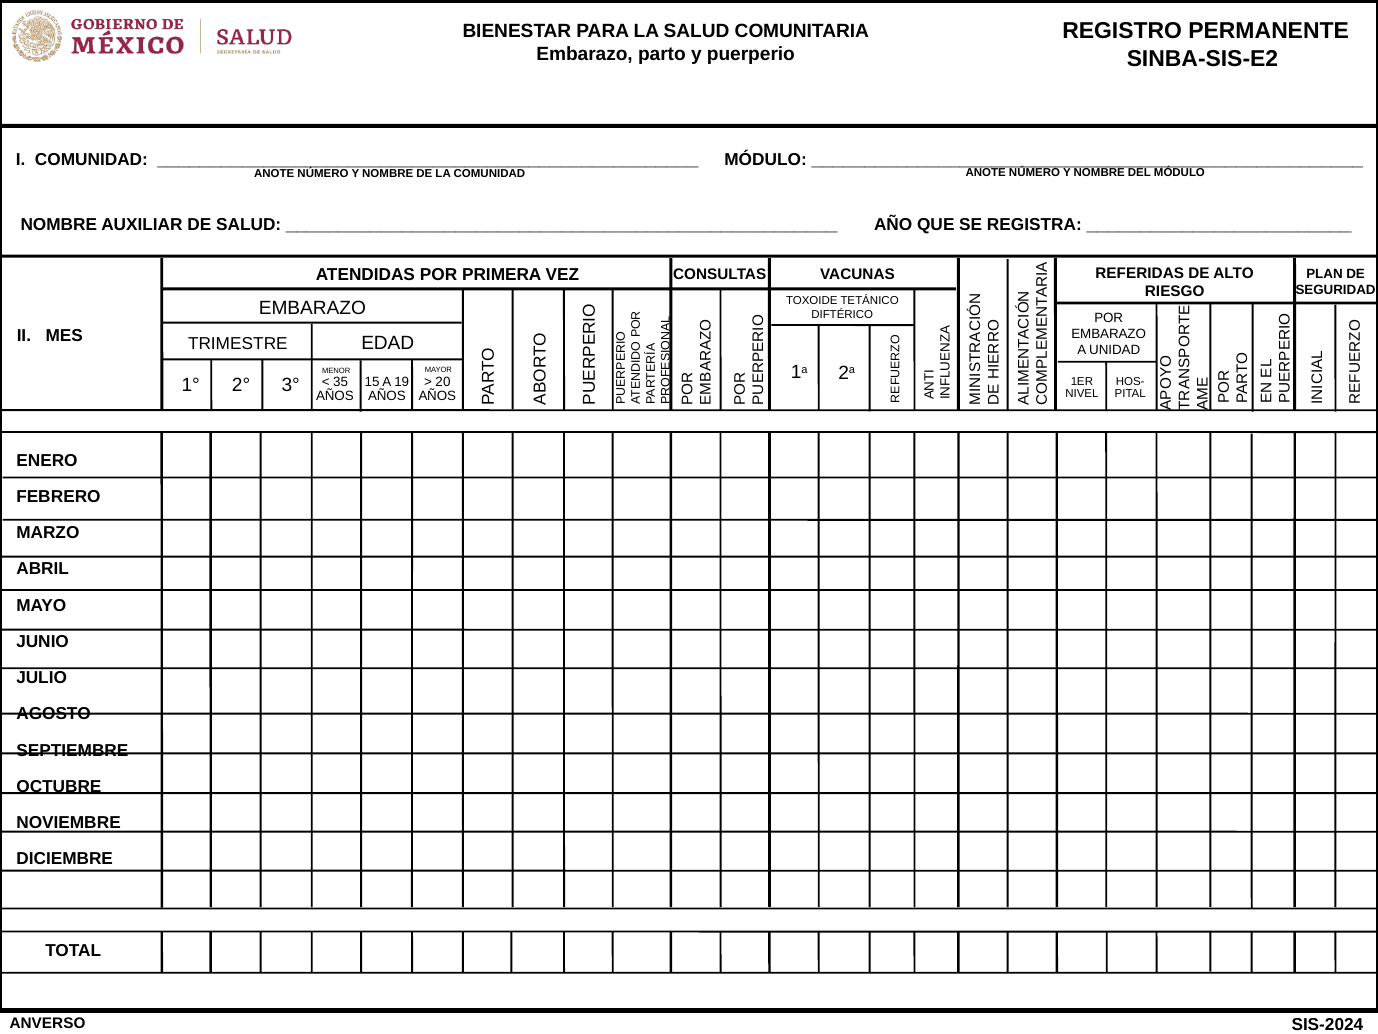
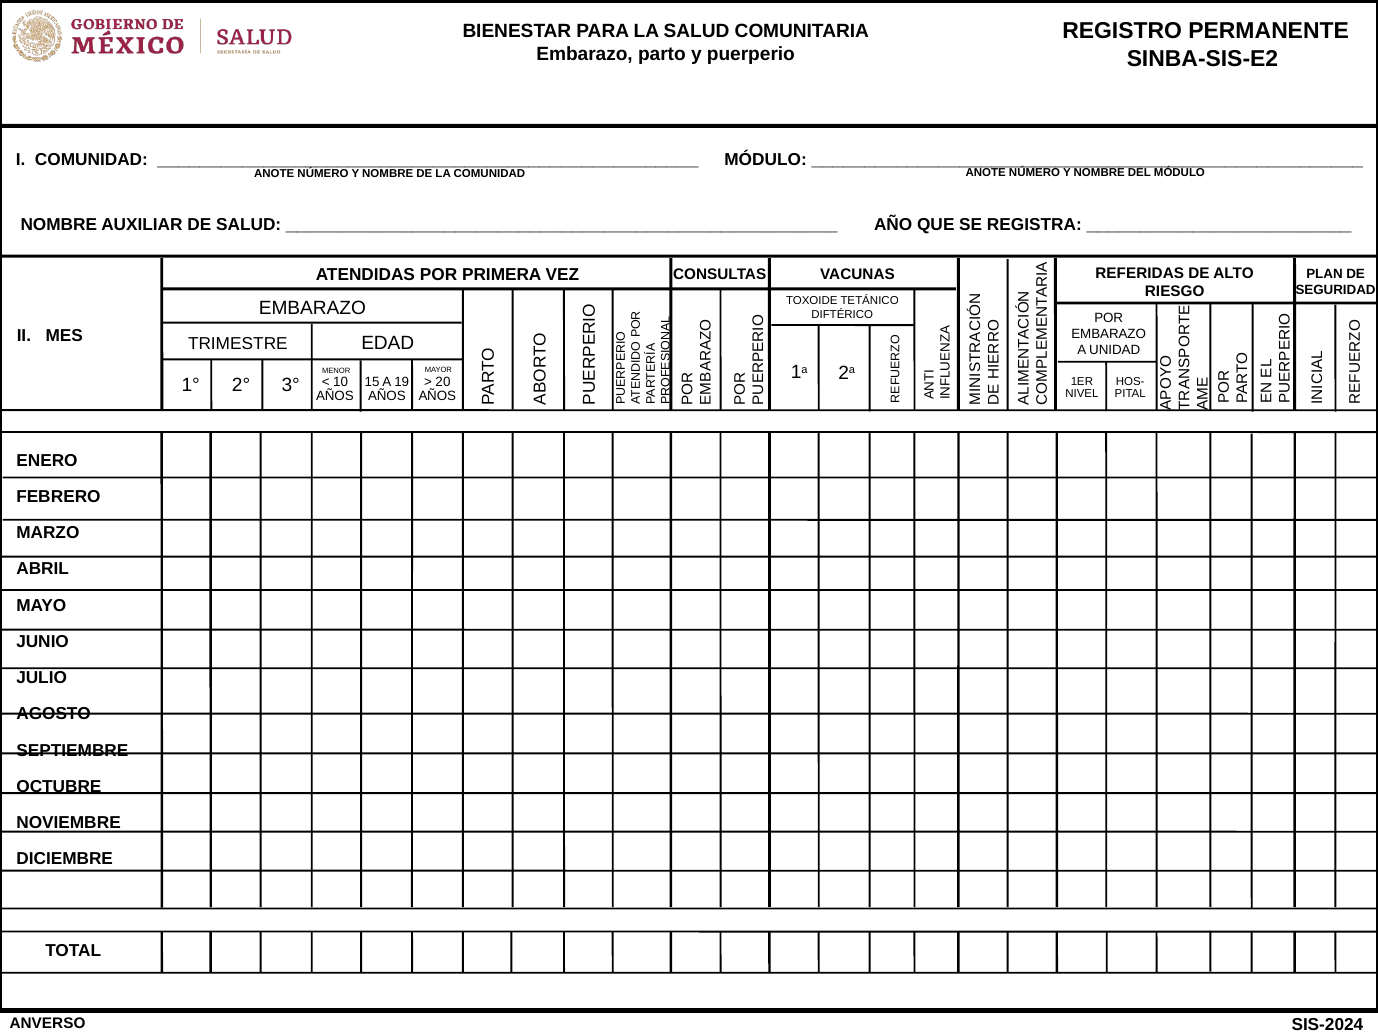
35: 35 -> 10 (341, 382)
